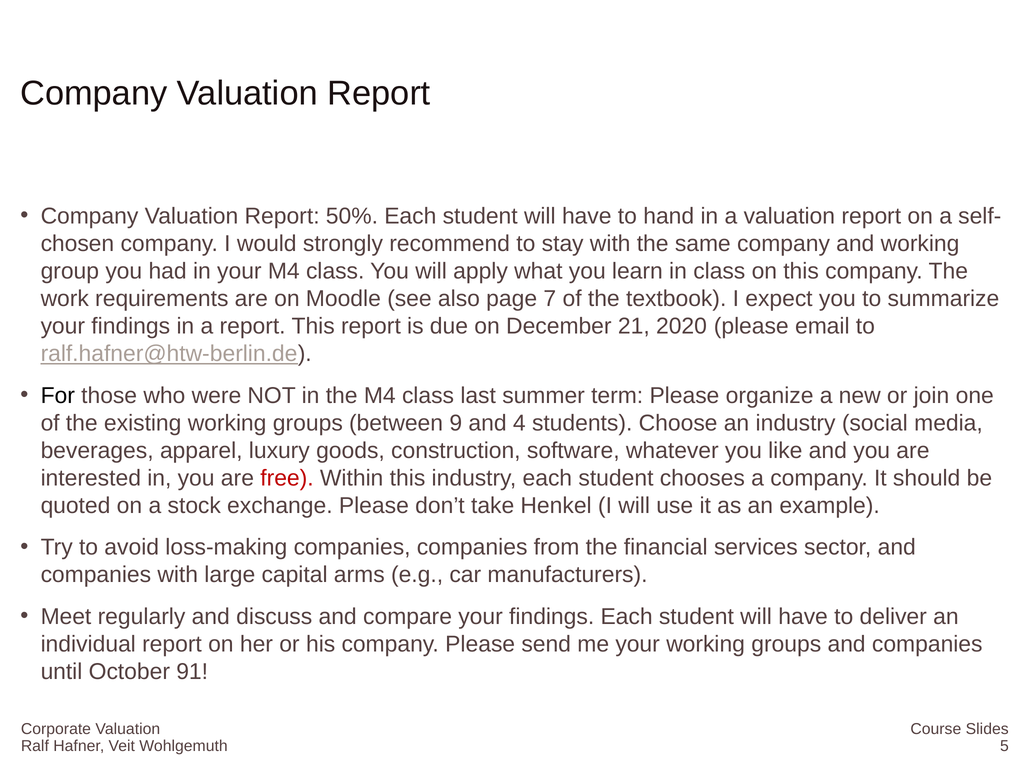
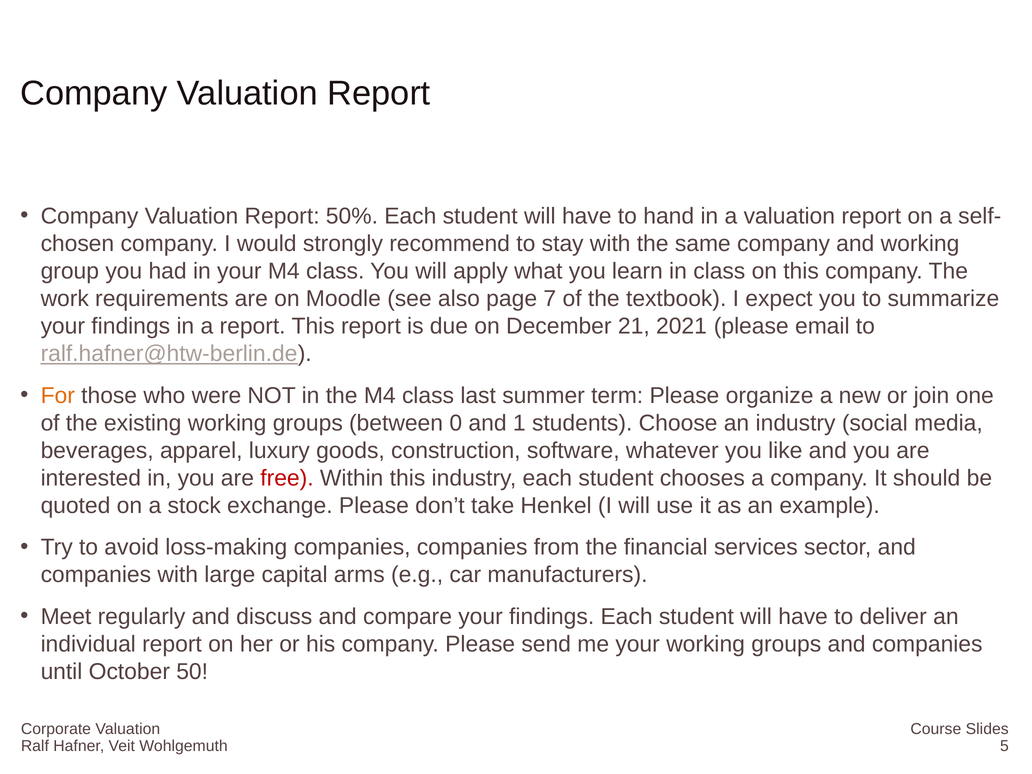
2020: 2020 -> 2021 (682, 326)
For colour: black -> orange (58, 395)
9: 9 -> 0 (456, 423)
4: 4 -> 1 (519, 423)
91: 91 -> 50 (192, 672)
